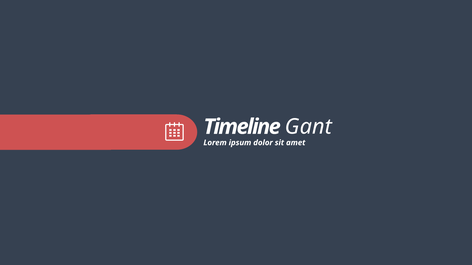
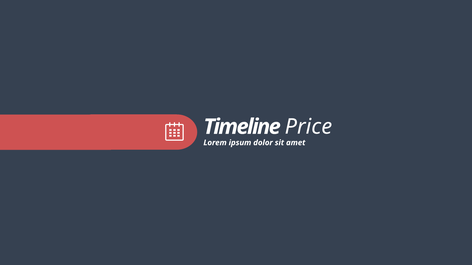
Gant: Gant -> Price (309, 127)
